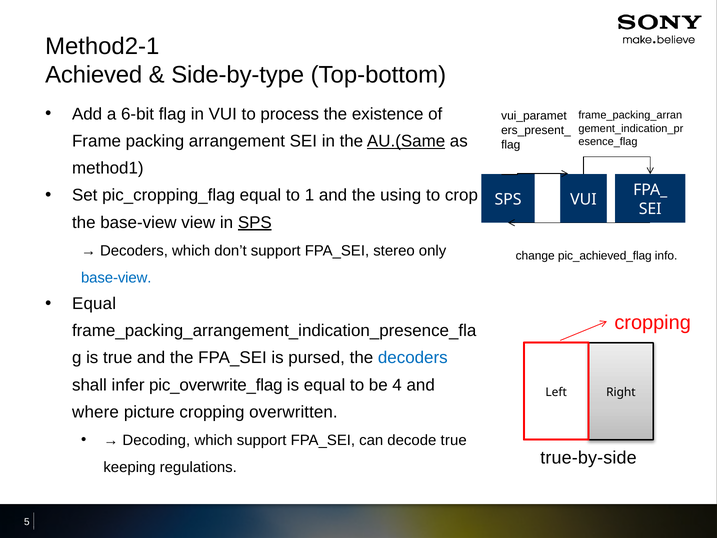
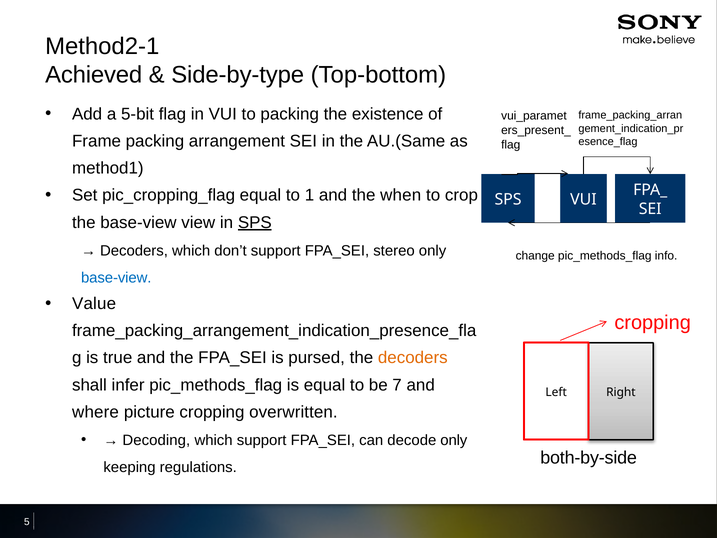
6-bit: 6-bit -> 5-bit (138, 114)
to process: process -> packing (290, 114)
AU.(Same underline: present -> none (406, 141)
using: using -> when (401, 195)
change pic_achieved_flag: pic_achieved_flag -> pic_methods_flag (605, 256)
Equal: Equal -> Value (94, 304)
decoders colour: blue -> orange (413, 358)
infer pic_overwrite_flag: pic_overwrite_flag -> pic_methods_flag (216, 385)
4: 4 -> 7 (397, 385)
decode true: true -> only (454, 440)
true-by-side: true-by-side -> both-by-side (589, 458)
